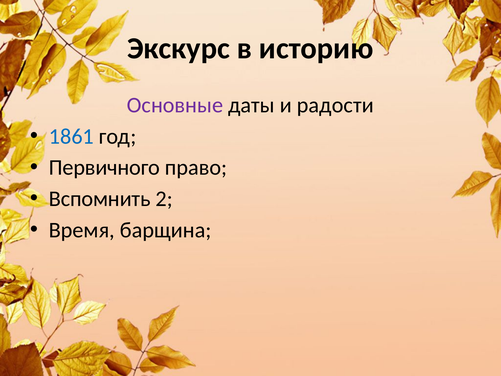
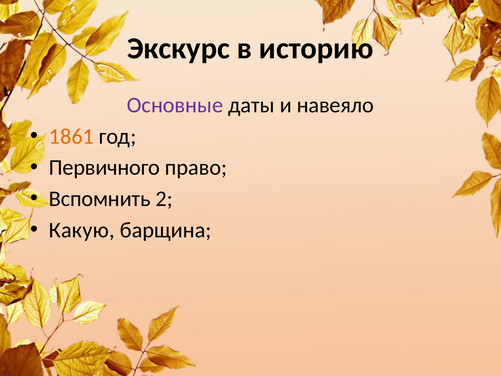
радости: радости -> навеяло (335, 105)
1861 colour: blue -> orange (71, 136)
Время: Время -> Какую (82, 230)
